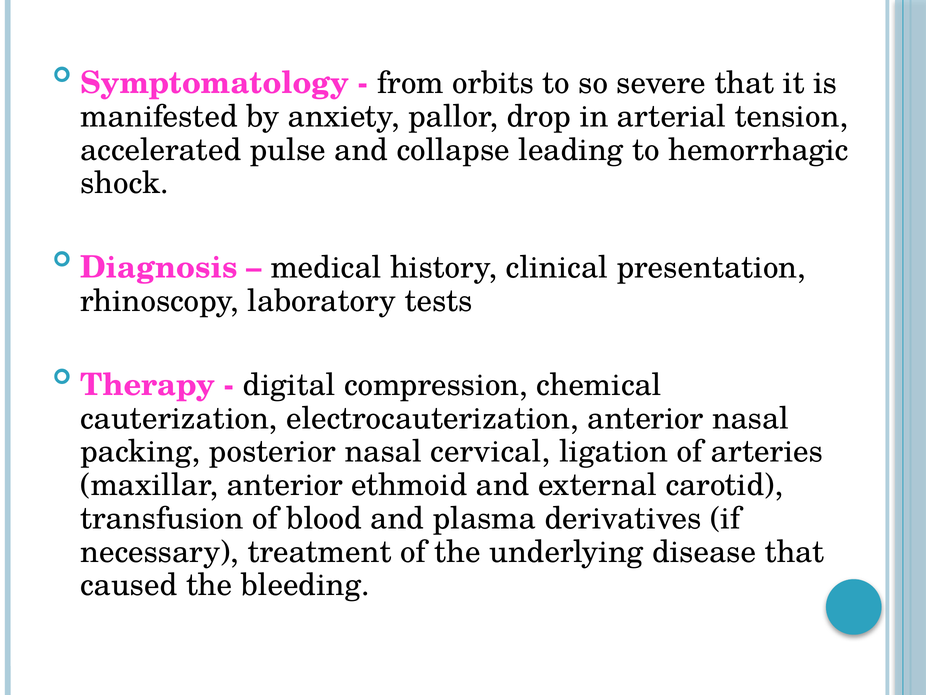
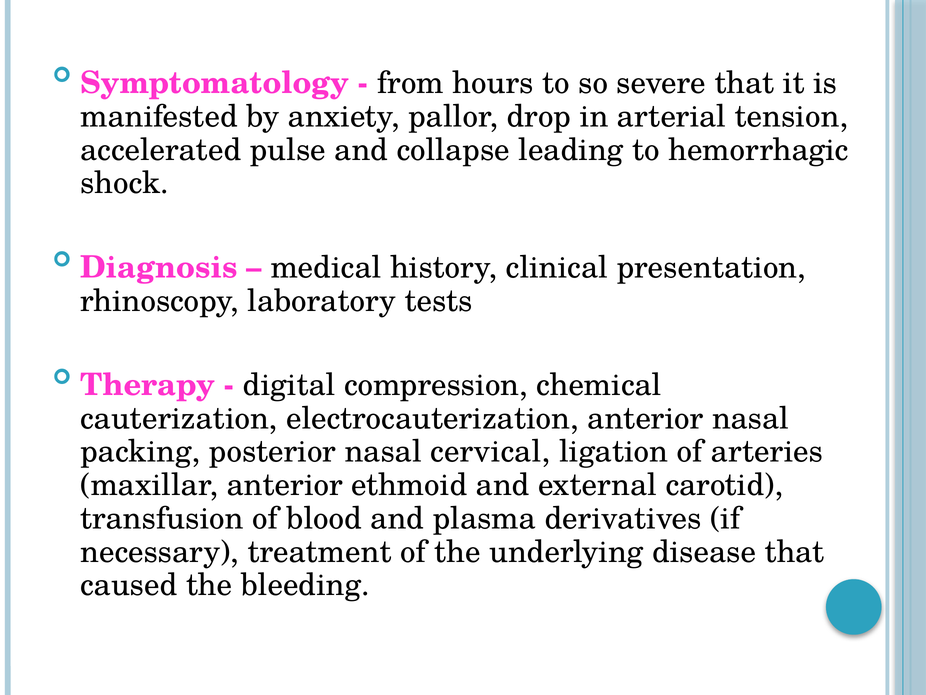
orbits: orbits -> hours (493, 83)
